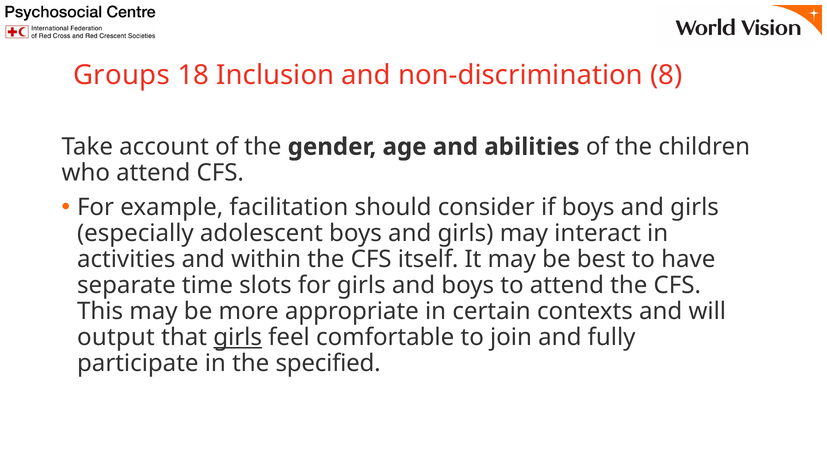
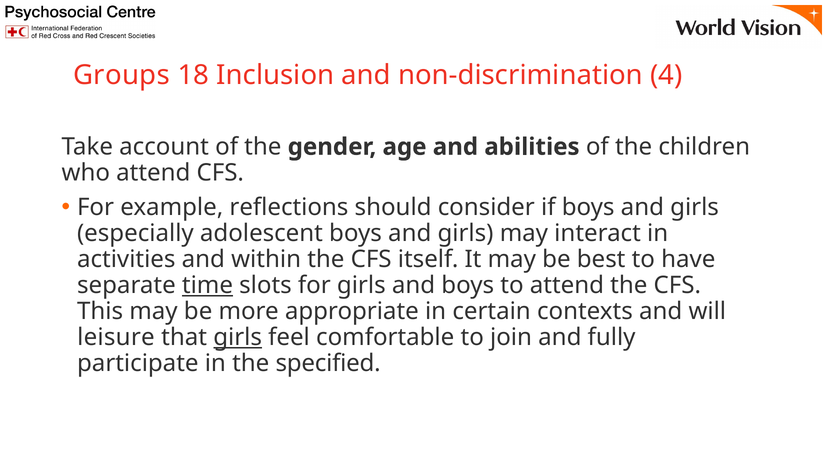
8: 8 -> 4 (666, 75)
facilitation: facilitation -> reflections (289, 208)
time underline: none -> present (207, 286)
output: output -> leisure (116, 338)
